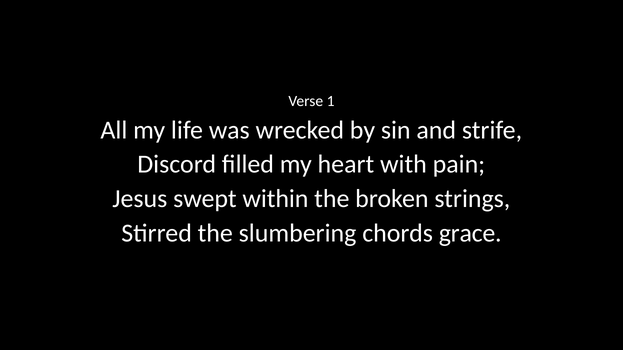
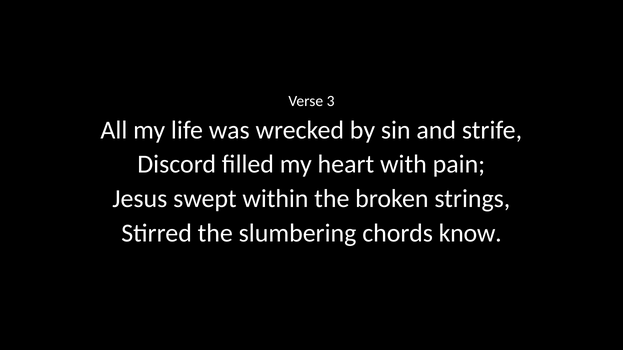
1: 1 -> 3 (331, 101)
grace: grace -> know (470, 234)
